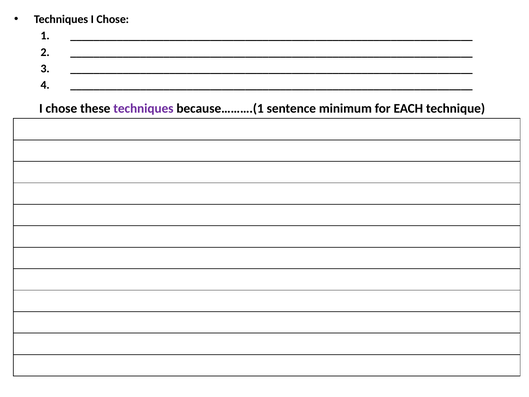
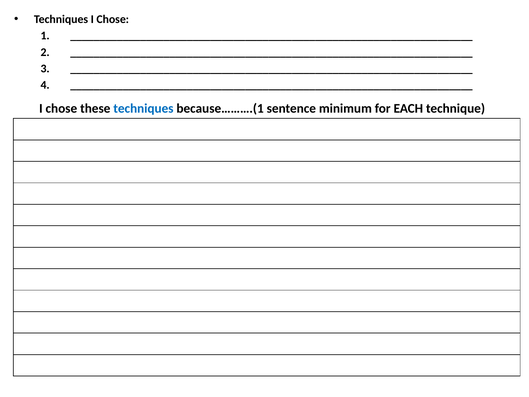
techniques colour: purple -> blue (143, 108)
